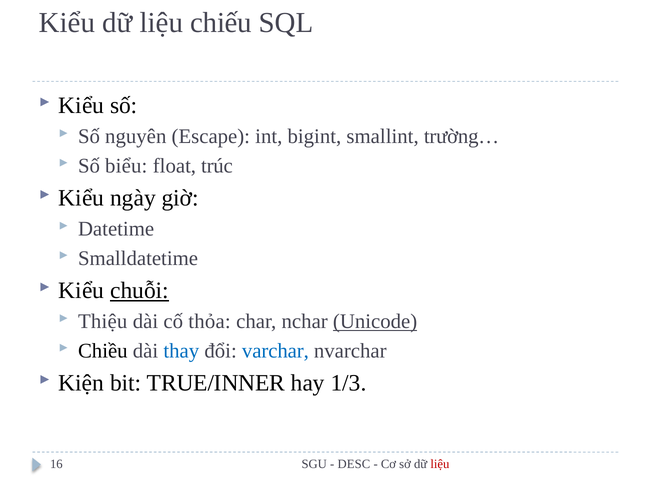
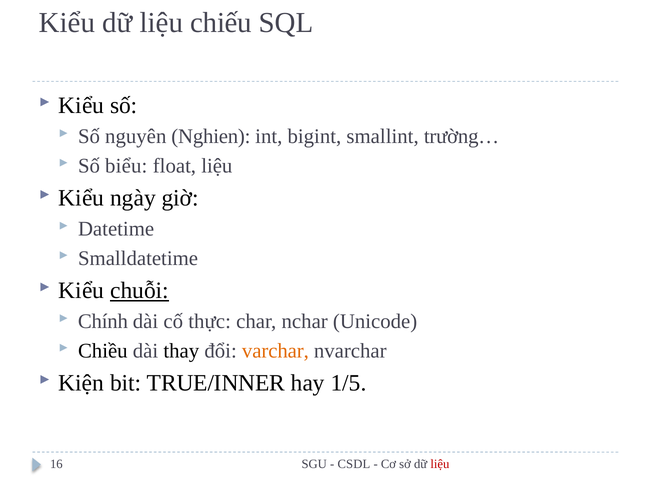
Escape: Escape -> Nghien (211, 137)
float trúc: trúc -> liệu (217, 166)
Thiệu: Thiệu -> Chính (103, 322)
thỏa: thỏa -> thực (210, 322)
Unicode underline: present -> none (375, 322)
thay colour: blue -> black (181, 351)
varchar colour: blue -> orange (275, 351)
1/3: 1/3 -> 1/5 (349, 383)
DESC: DESC -> CSDL (354, 464)
